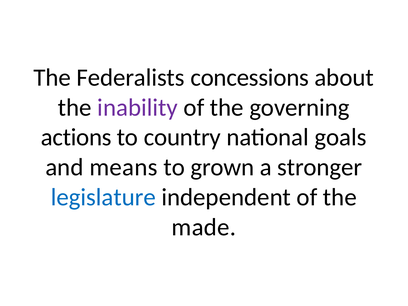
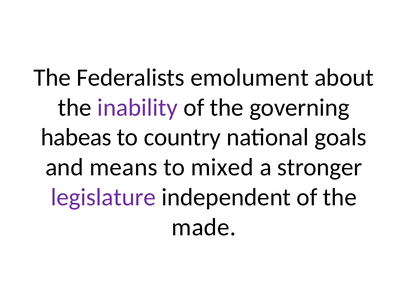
concessions: concessions -> emolument (250, 78)
actions: actions -> habeas (76, 137)
grown: grown -> mixed (222, 167)
legislature colour: blue -> purple (103, 197)
